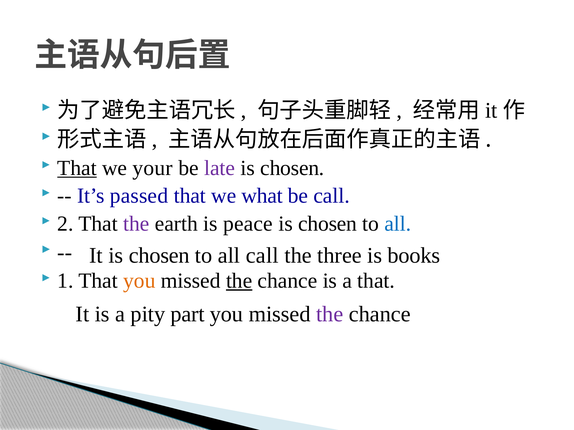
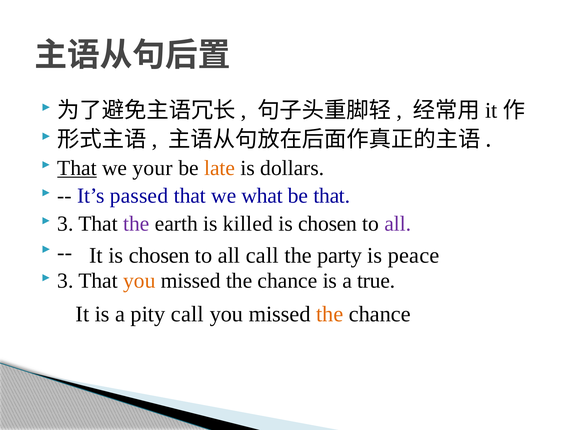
late colour: purple -> orange (220, 168)
chosen: chosen -> dollars (292, 168)
be call: call -> that (332, 196)
2: 2 -> 3 (65, 224)
peace: peace -> killed (248, 224)
all colour: blue -> purple (398, 224)
three: three -> party (340, 256)
books: books -> peace (414, 256)
1: 1 -> 3 (65, 281)
the underline: present -> none (239, 281)
a that: that -> true (376, 281)
pity part: part -> call (187, 314)
the colour: purple -> orange (330, 314)
